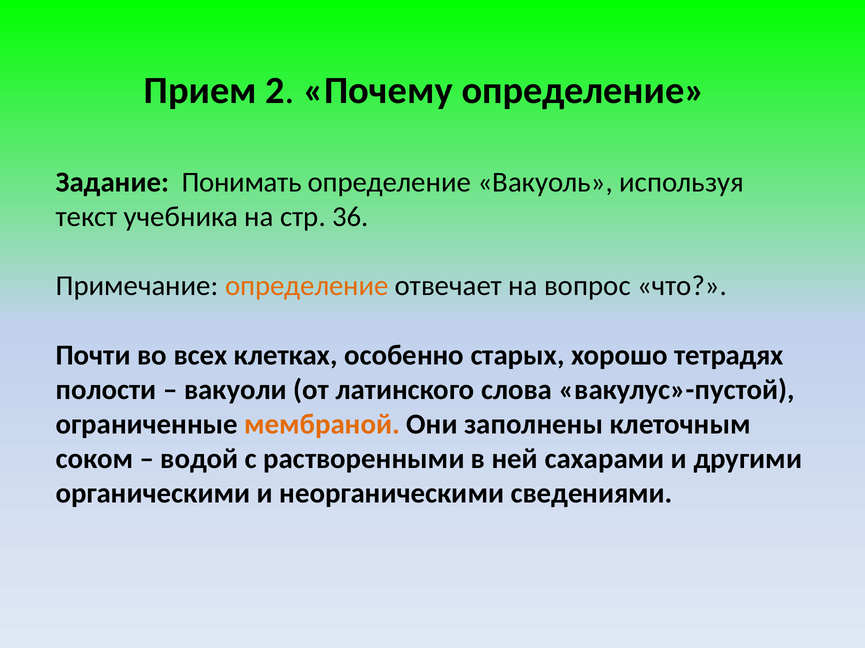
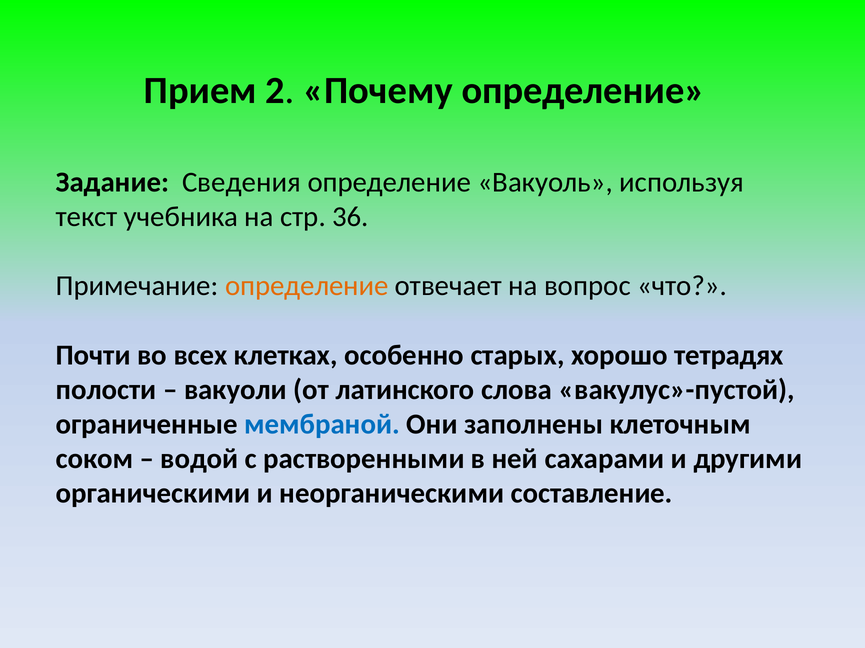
Понимать: Понимать -> Сведения (242, 182)
мембраной colour: orange -> blue (322, 425)
сведениями: сведениями -> составление (592, 494)
